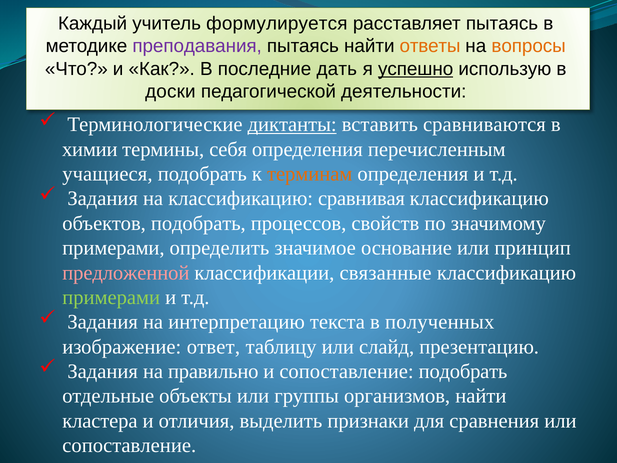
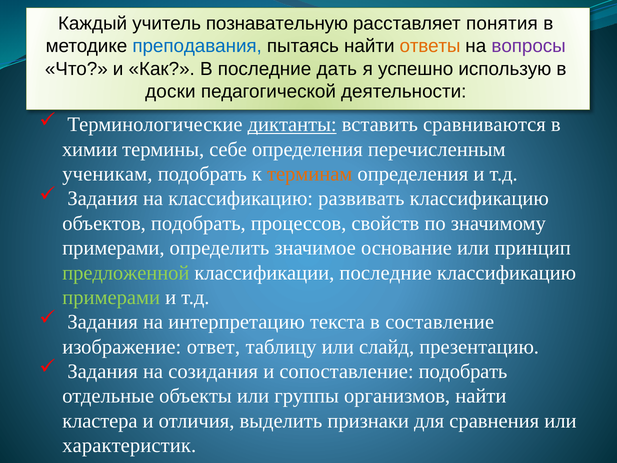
формулируется: формулируется -> познавательную (277, 24)
расставляет пытаясь: пытаясь -> понятия (502, 24)
преподавания colour: purple -> blue (197, 46)
вопросы colour: orange -> purple (529, 46)
успешно underline: present -> none (416, 69)
себя: себя -> себе (228, 149)
учащиеся: учащиеся -> ученикам (107, 174)
сравнивая: сравнивая -> развивать (361, 199)
предложенной colour: pink -> light green (126, 273)
классификации связанные: связанные -> последние (386, 273)
полученных: полученных -> составление (440, 322)
правильно: правильно -> созидания (213, 371)
сопоставление: сопоставление -> характеристик (129, 445)
